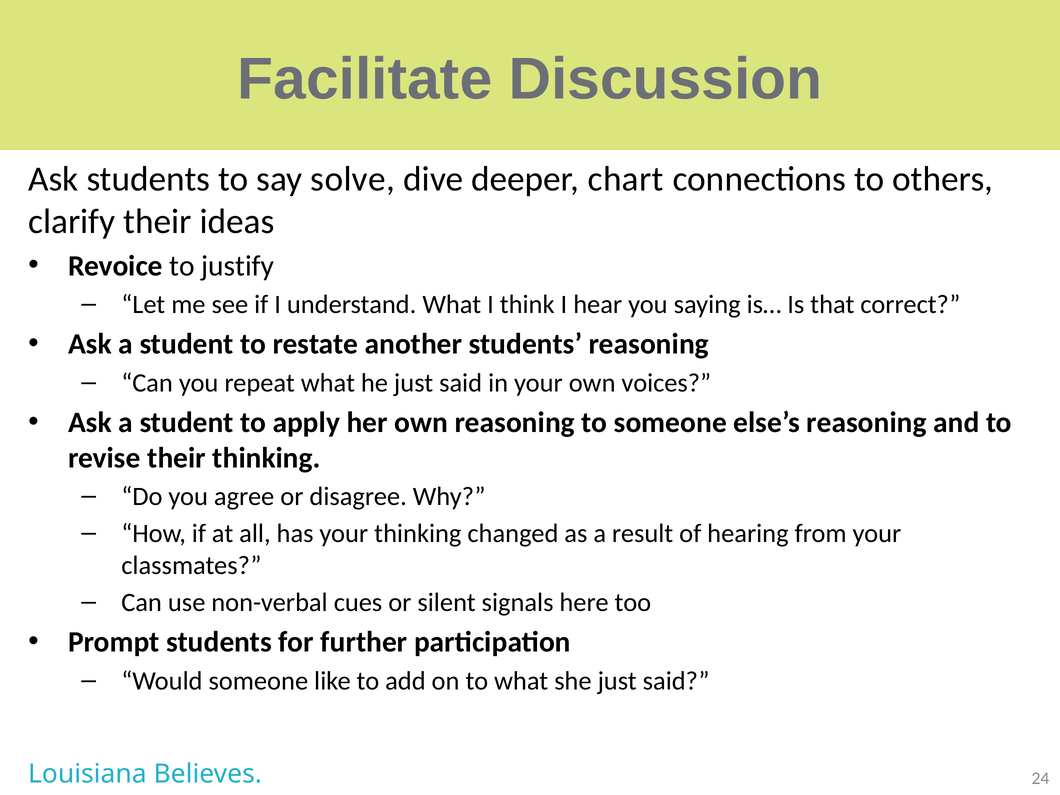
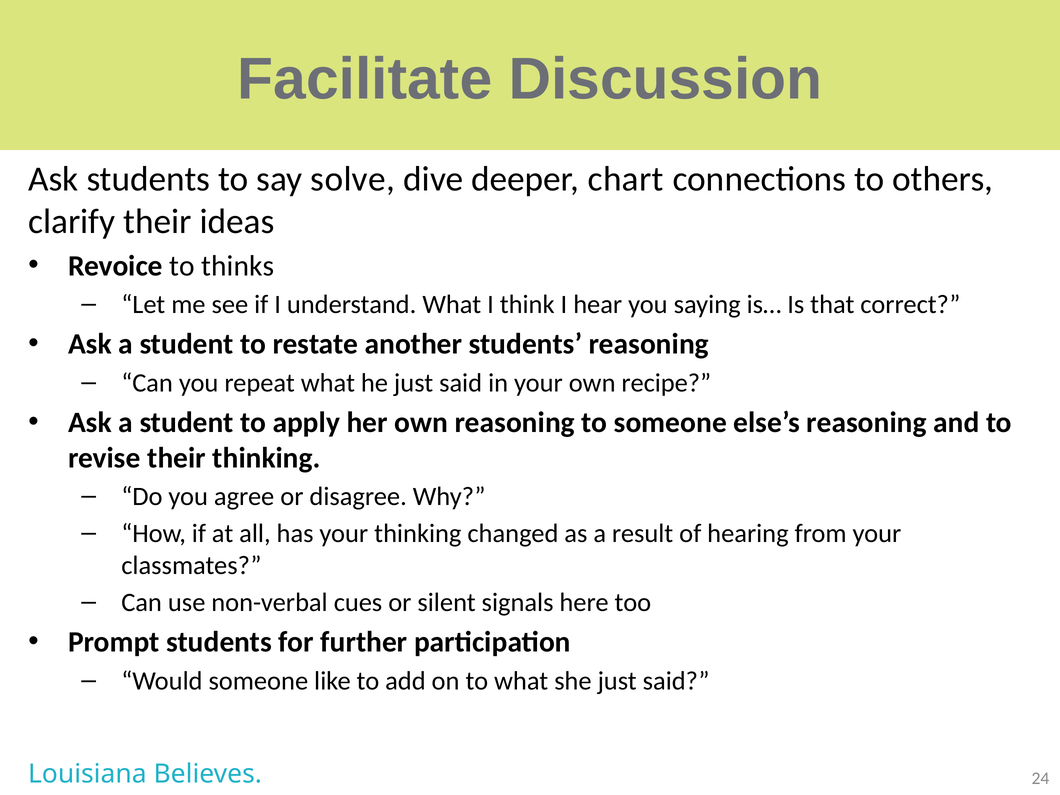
justify: justify -> thinks (238, 266)
voices: voices -> recipe (666, 383)
